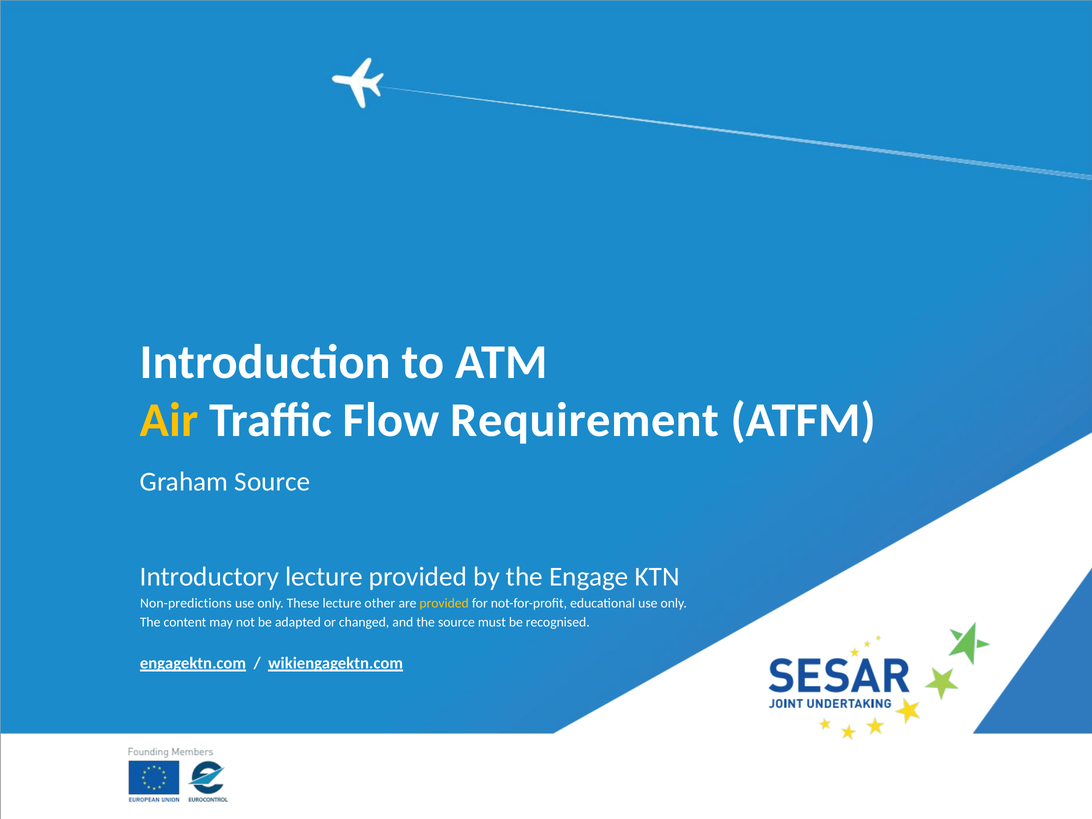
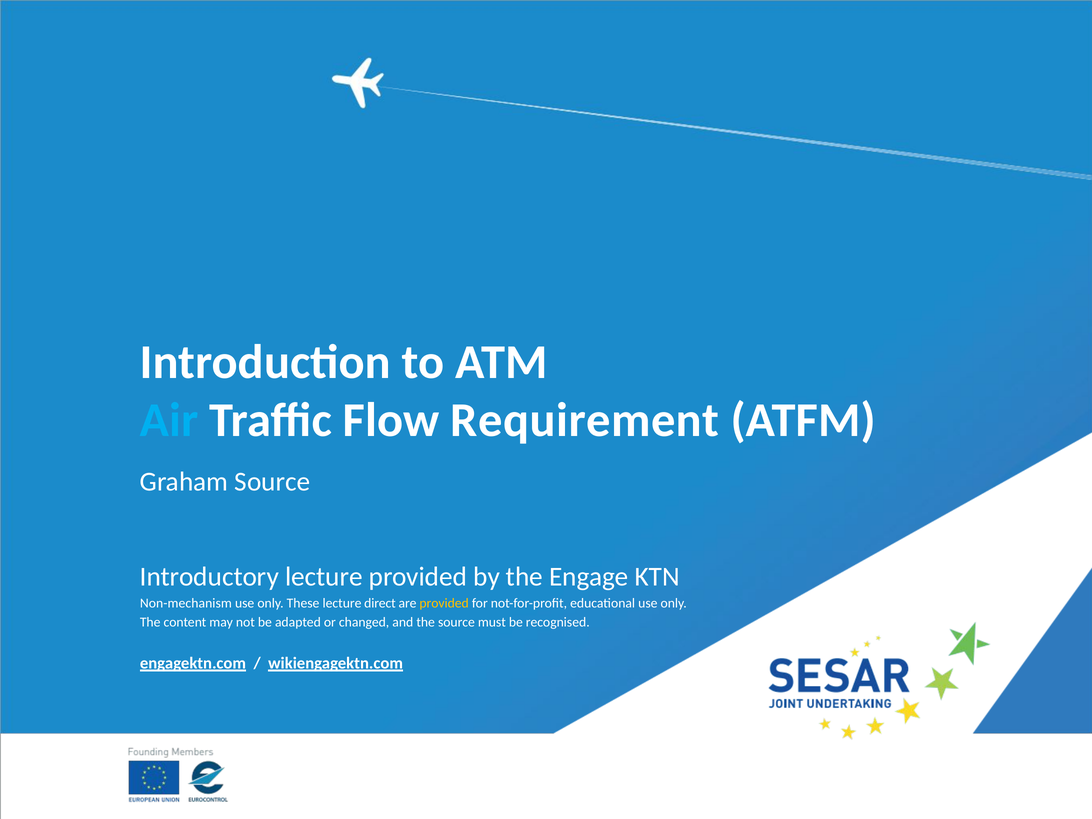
Air colour: yellow -> light blue (169, 420)
Non-predictions: Non-predictions -> Non-mechanism (186, 603)
other: other -> direct (380, 603)
